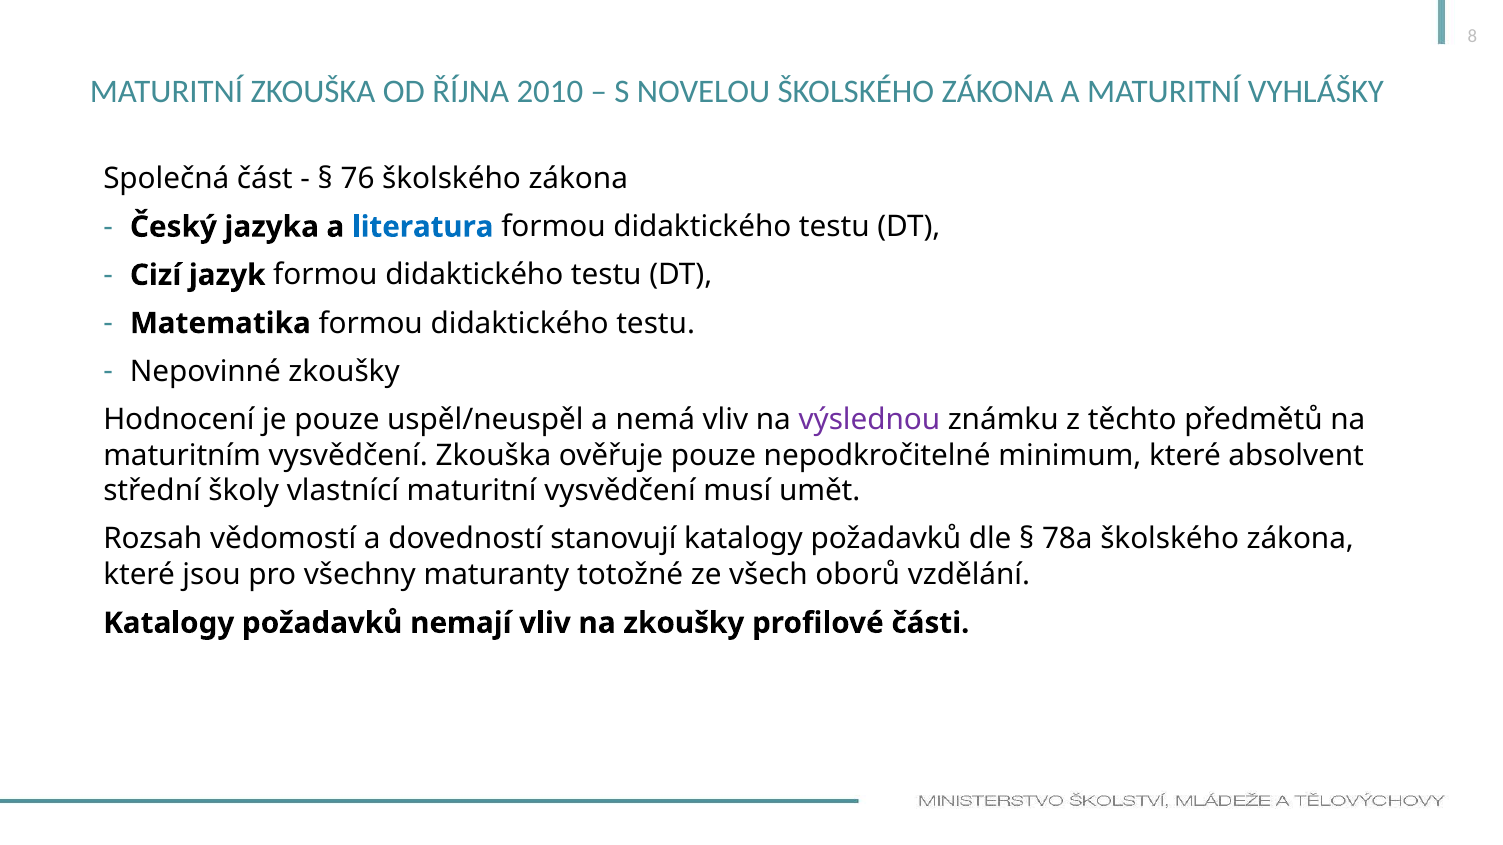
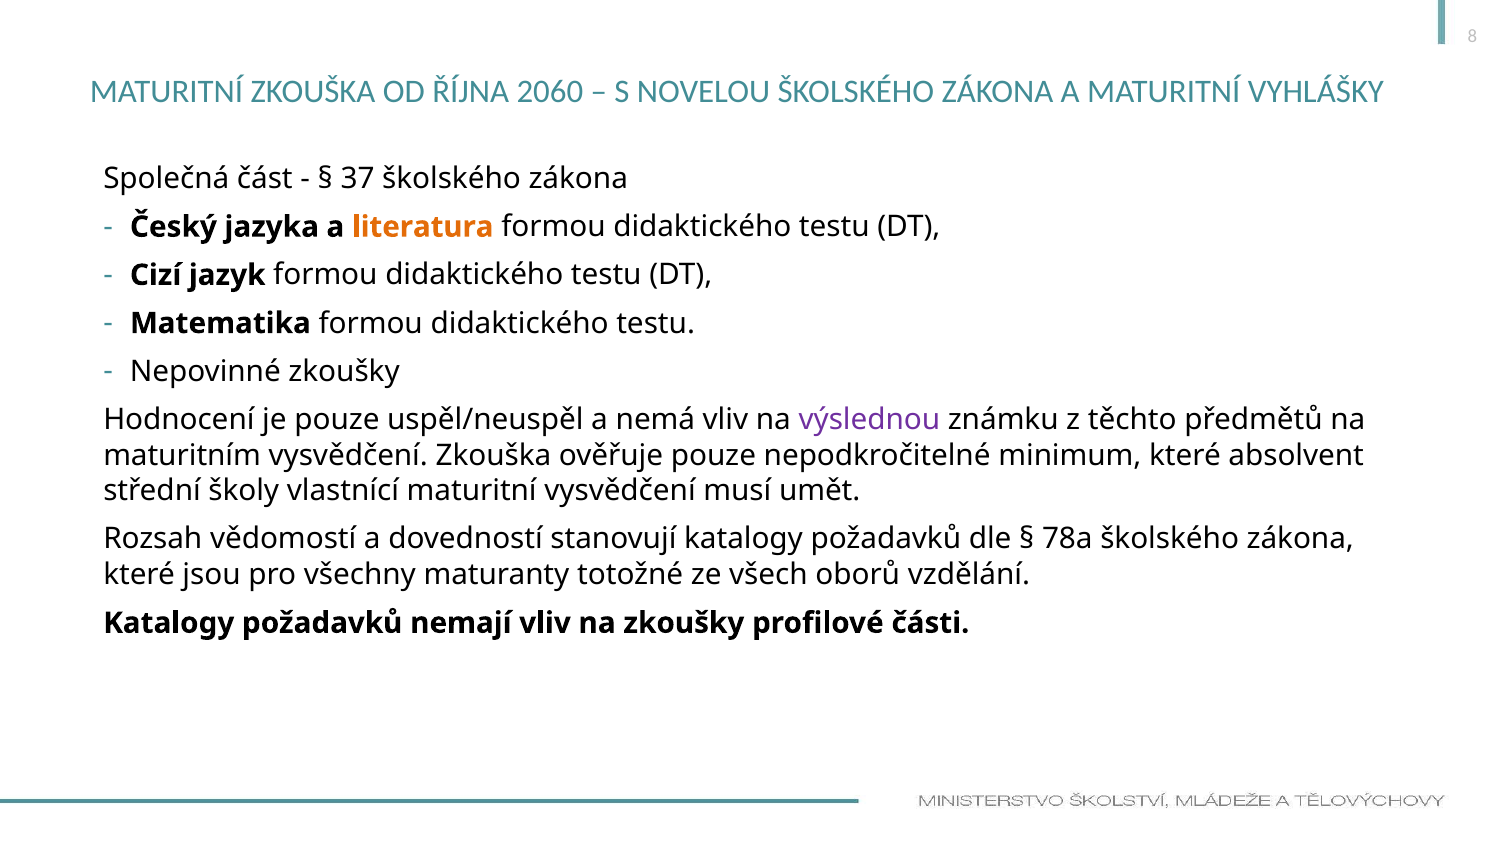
2010: 2010 -> 2060 (550, 91)
76: 76 -> 37 (358, 179)
literatura colour: blue -> orange (423, 227)
